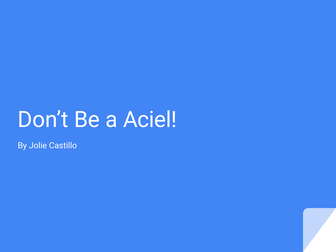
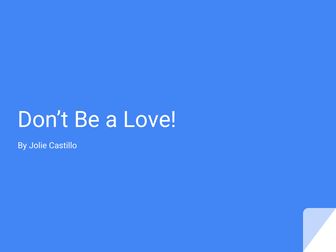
Aciel: Aciel -> Love (150, 120)
